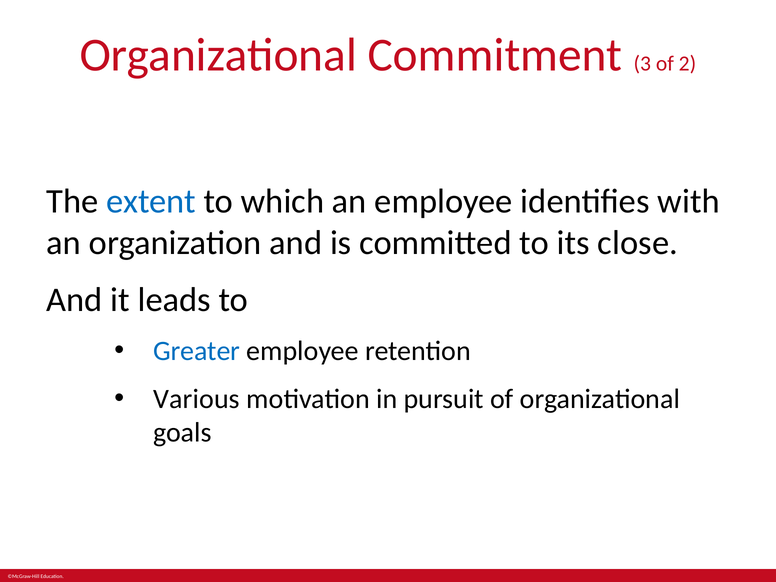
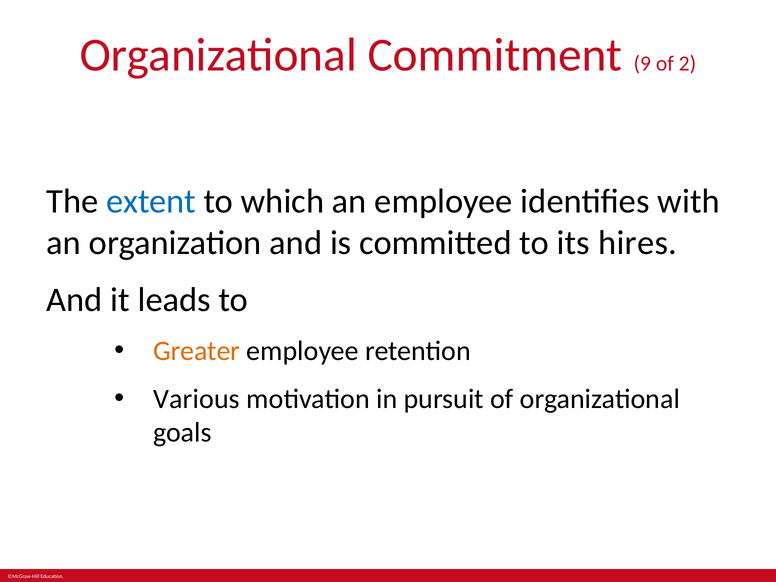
3: 3 -> 9 (642, 64)
close: close -> hires (638, 243)
Greater colour: blue -> orange (197, 351)
